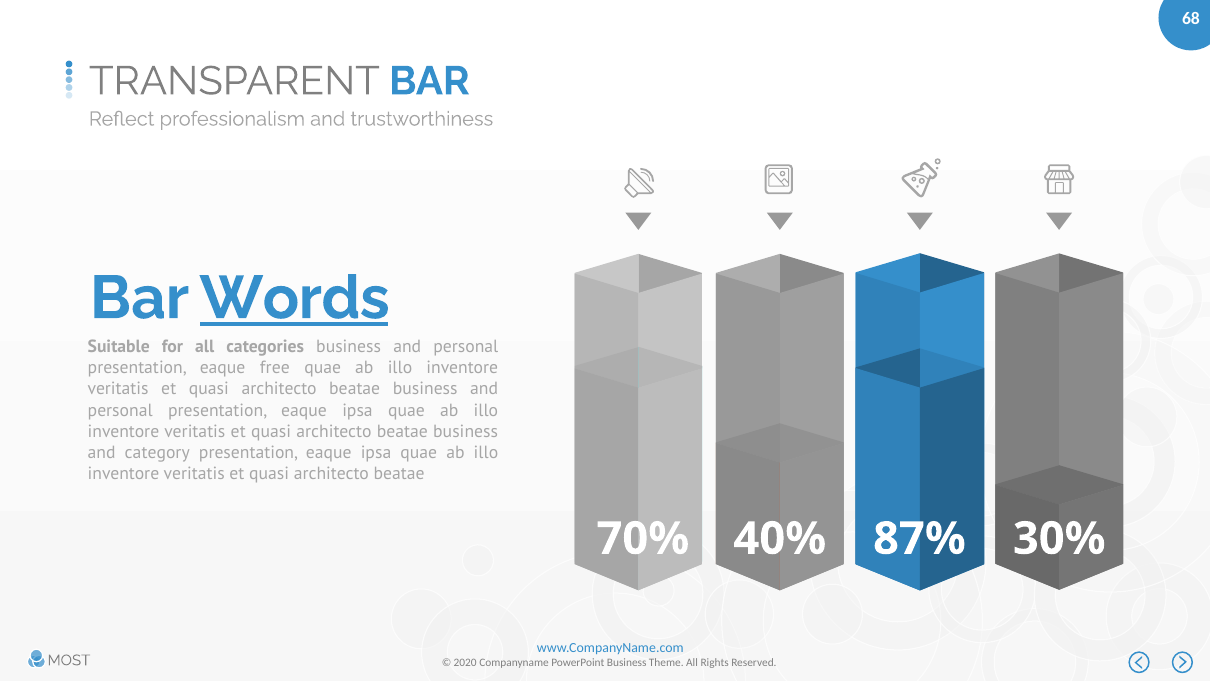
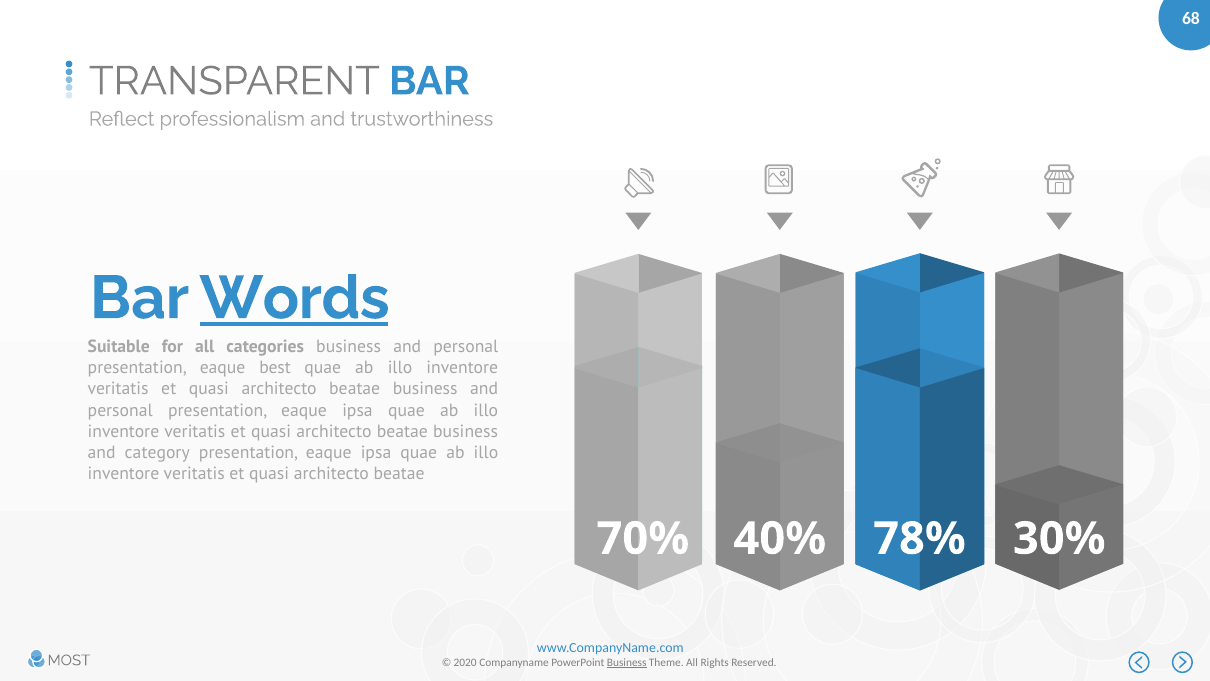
free: free -> best (275, 368)
87%: 87% -> 78% (919, 539)
Business underline: none -> present (627, 662)
